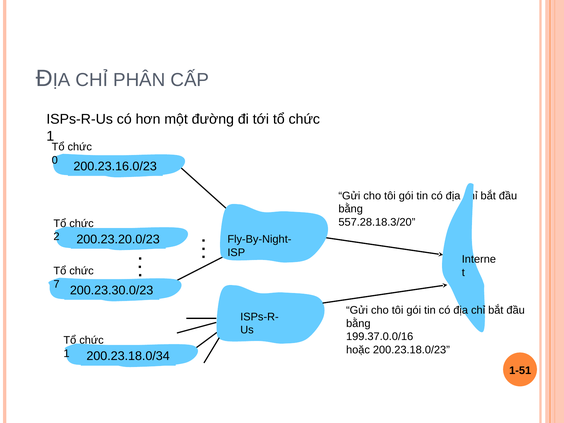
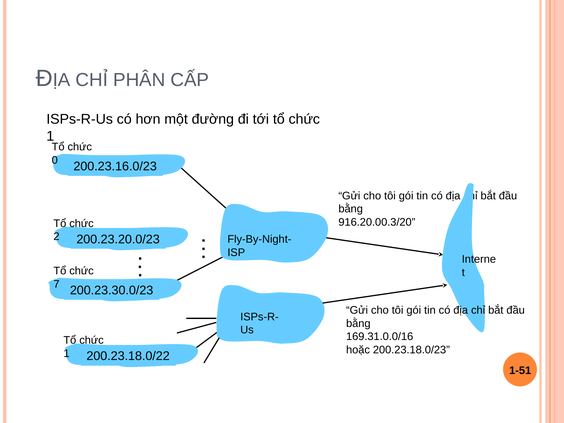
557.28.18.3/20: 557.28.18.3/20 -> 916.20.00.3/20 (377, 222)
199.37.0.0/16: 199.37.0.0/16 -> 169.31.0.0/16 (380, 337)
200.23.18.0/34: 200.23.18.0/34 -> 200.23.18.0/22 (128, 356)
